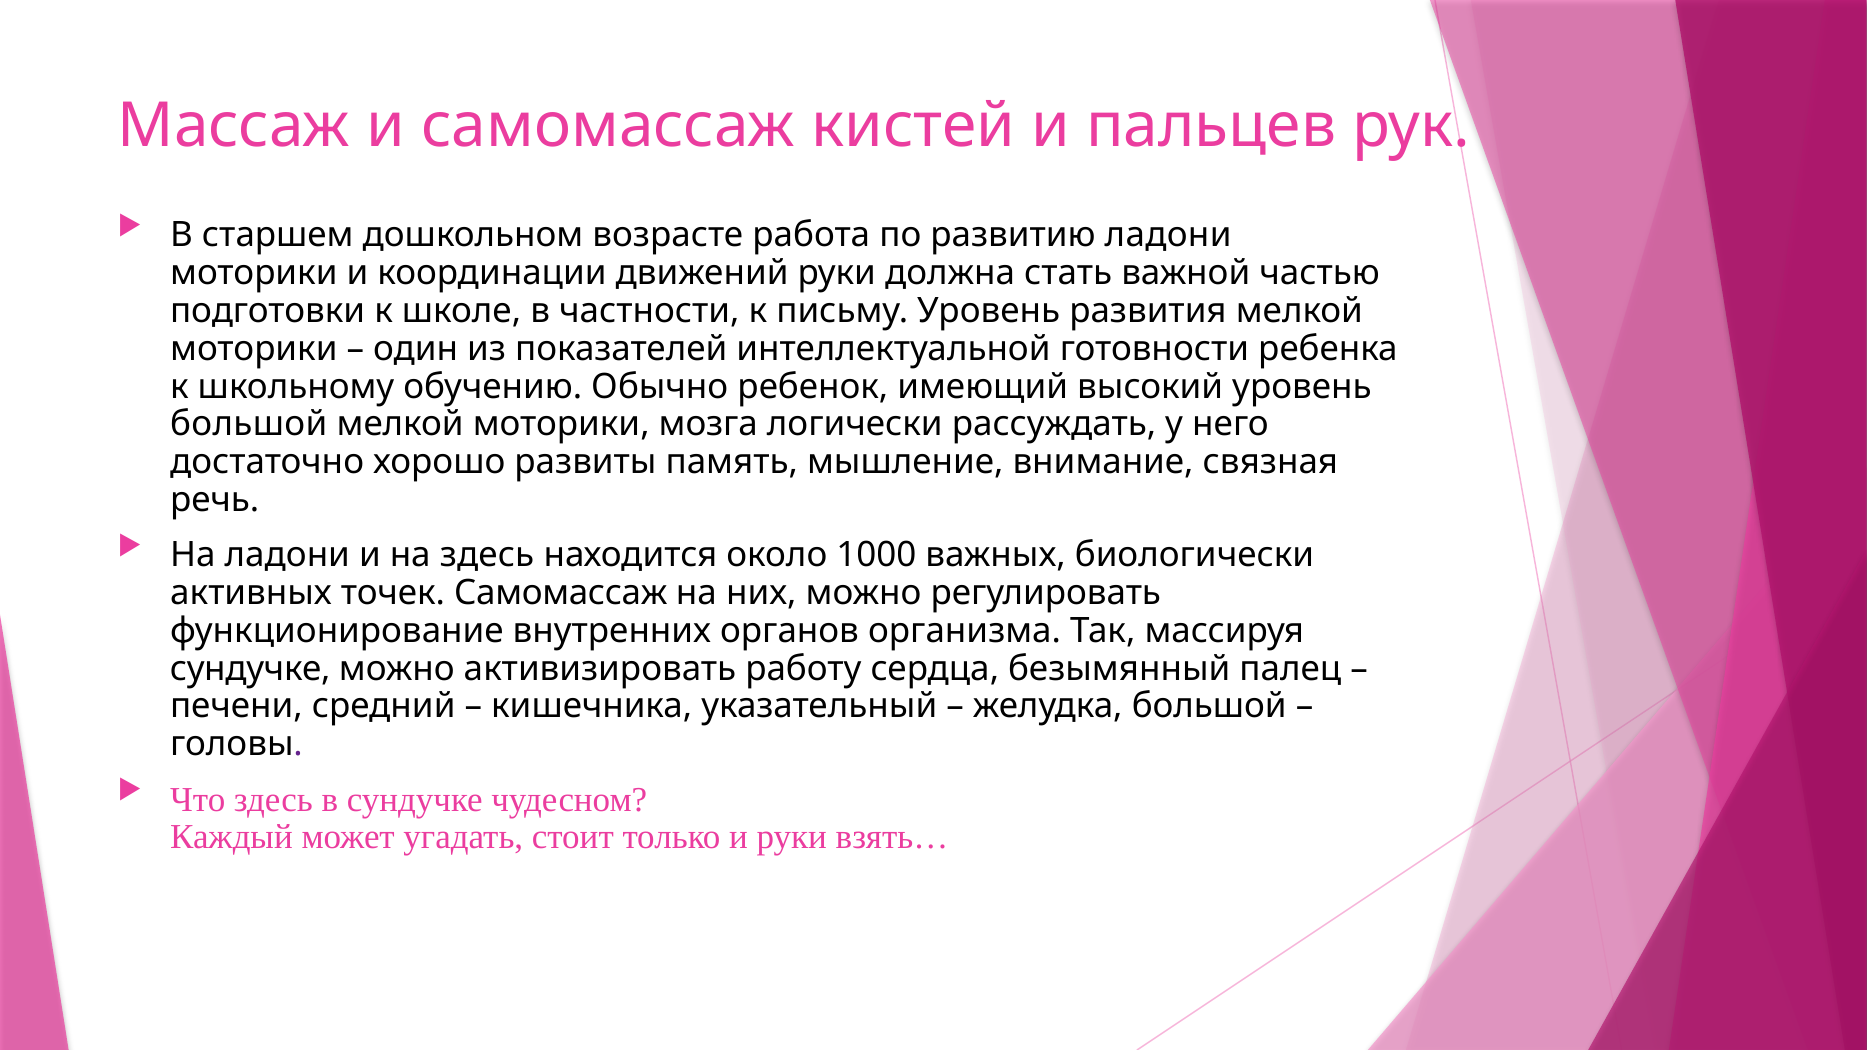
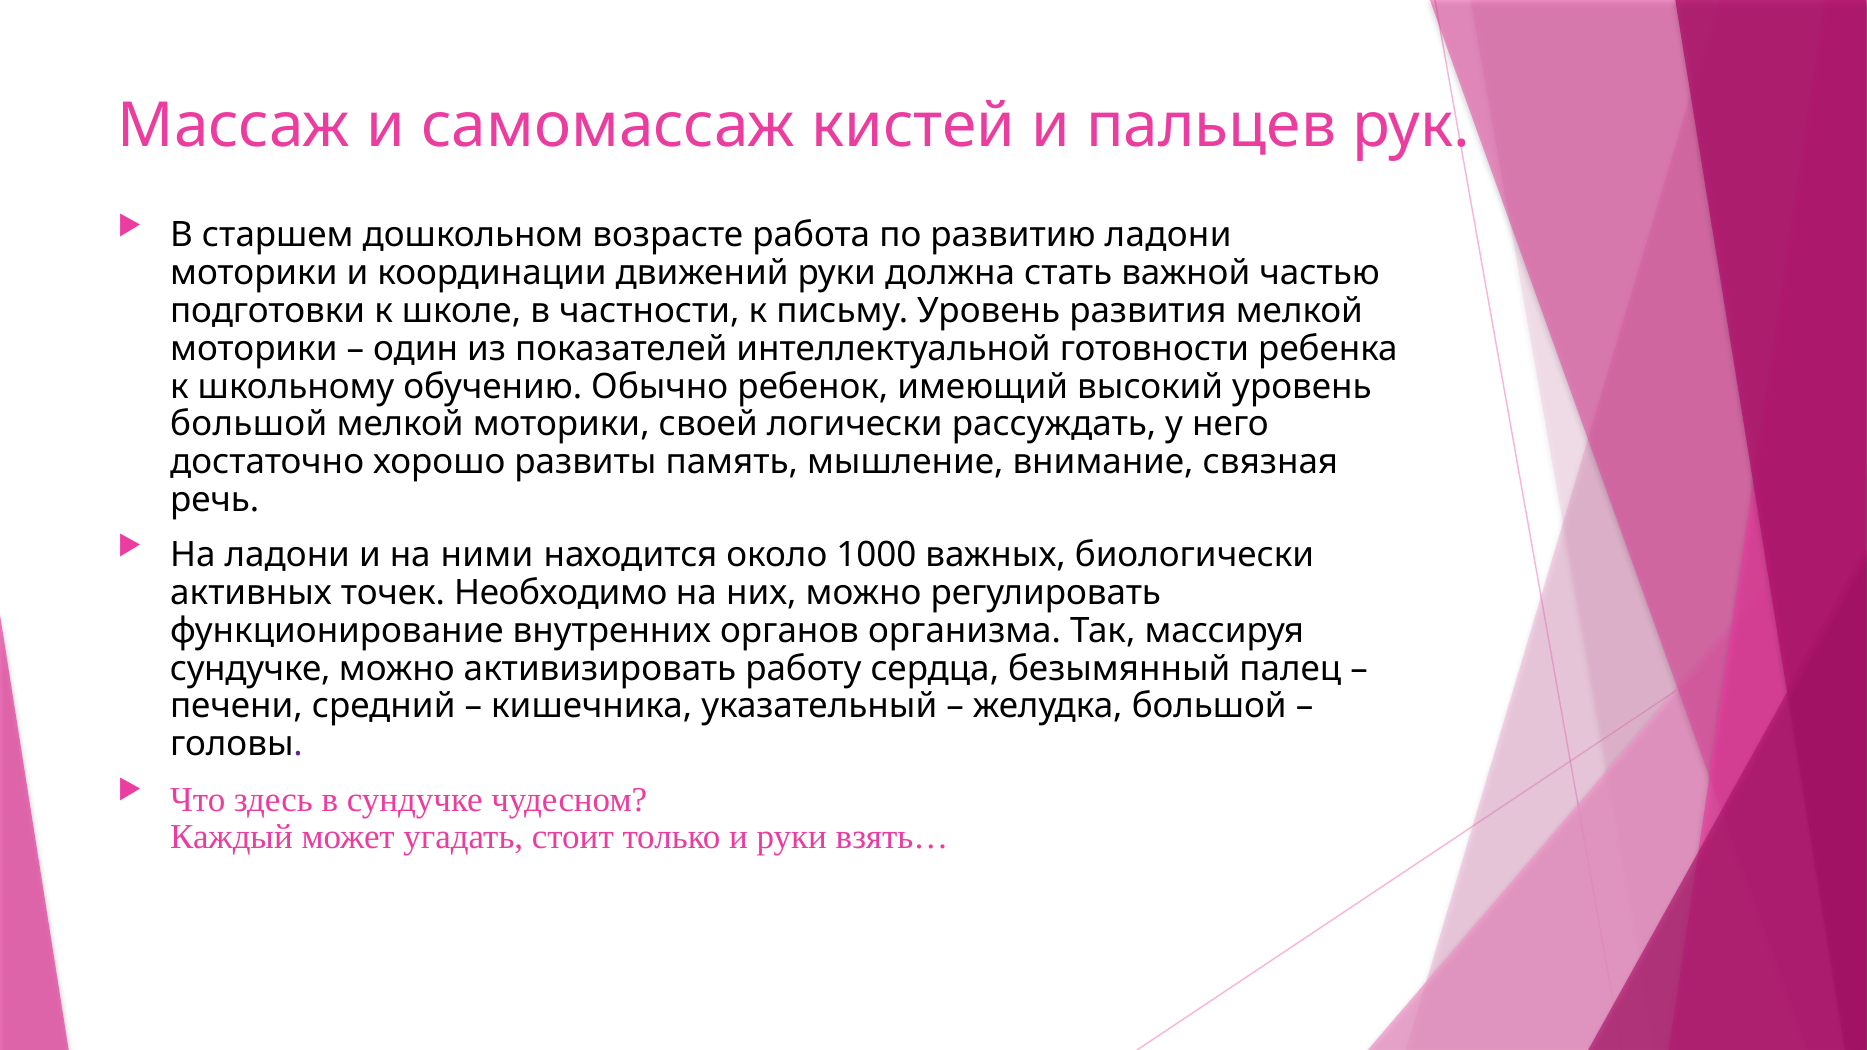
мозга: мозга -> своей (708, 424)
на здесь: здесь -> ними (487, 555)
точек Самомассаж: Самомассаж -> Необходимо (561, 593)
